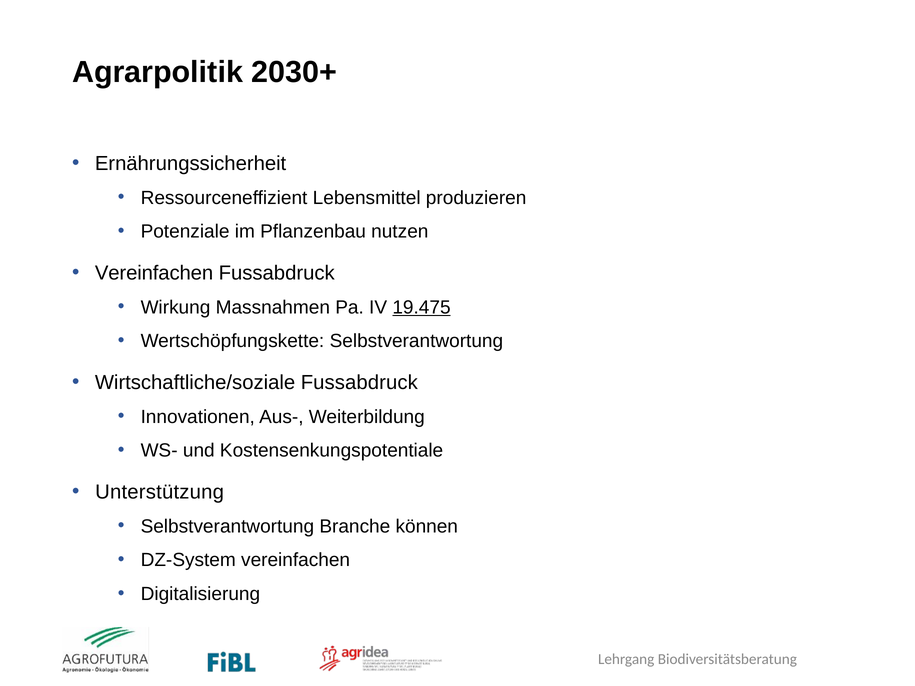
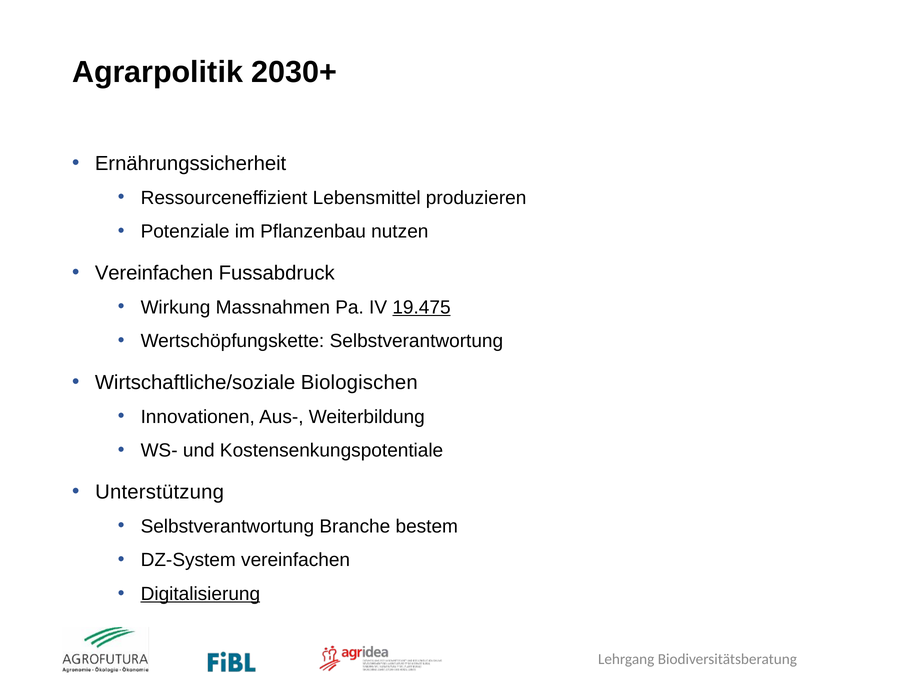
Wirtschaftliche/soziale Fussabdruck: Fussabdruck -> Biologischen (359, 383)
können: können -> bestem (427, 527)
Digitalisierung underline: none -> present (200, 594)
